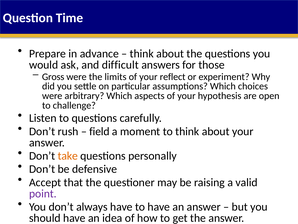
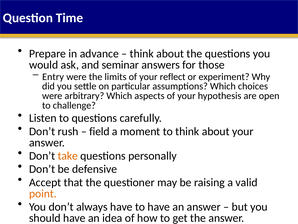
difficult: difficult -> seminar (120, 65)
Gross: Gross -> Entry (53, 77)
point colour: purple -> orange (43, 193)
